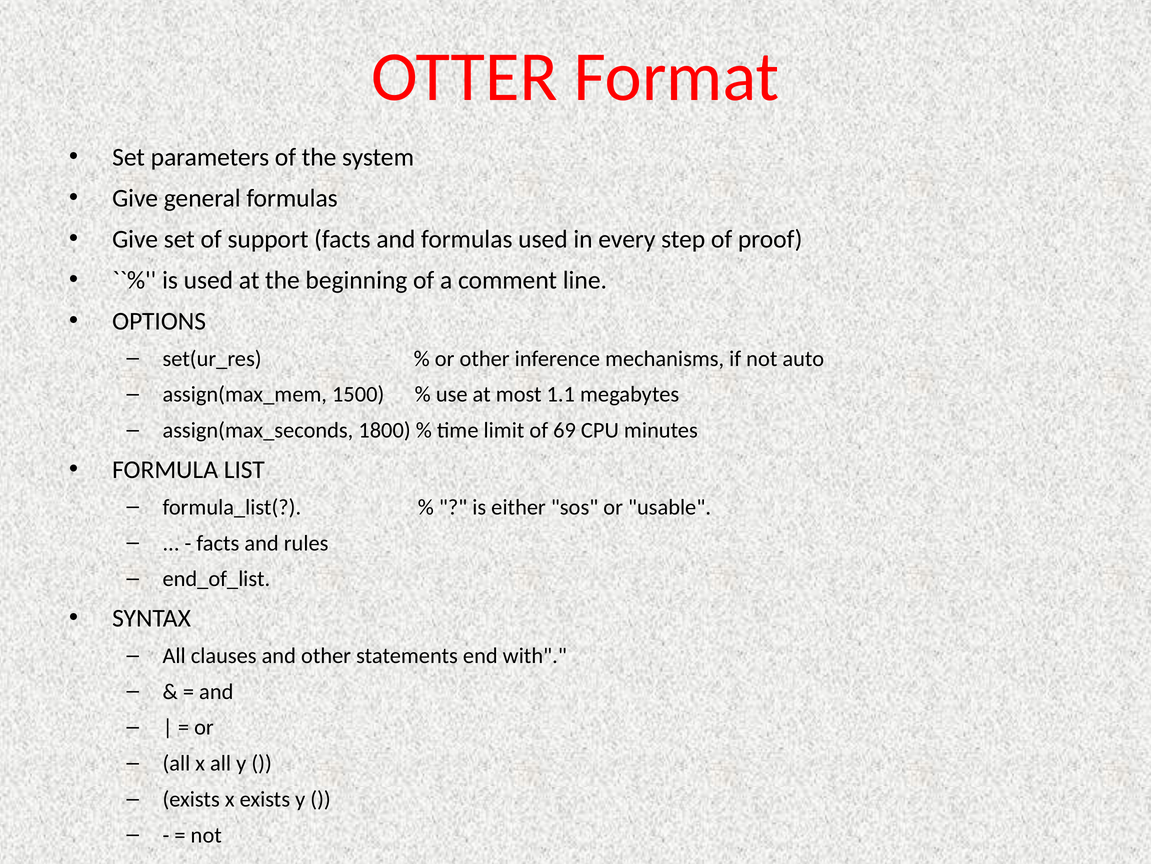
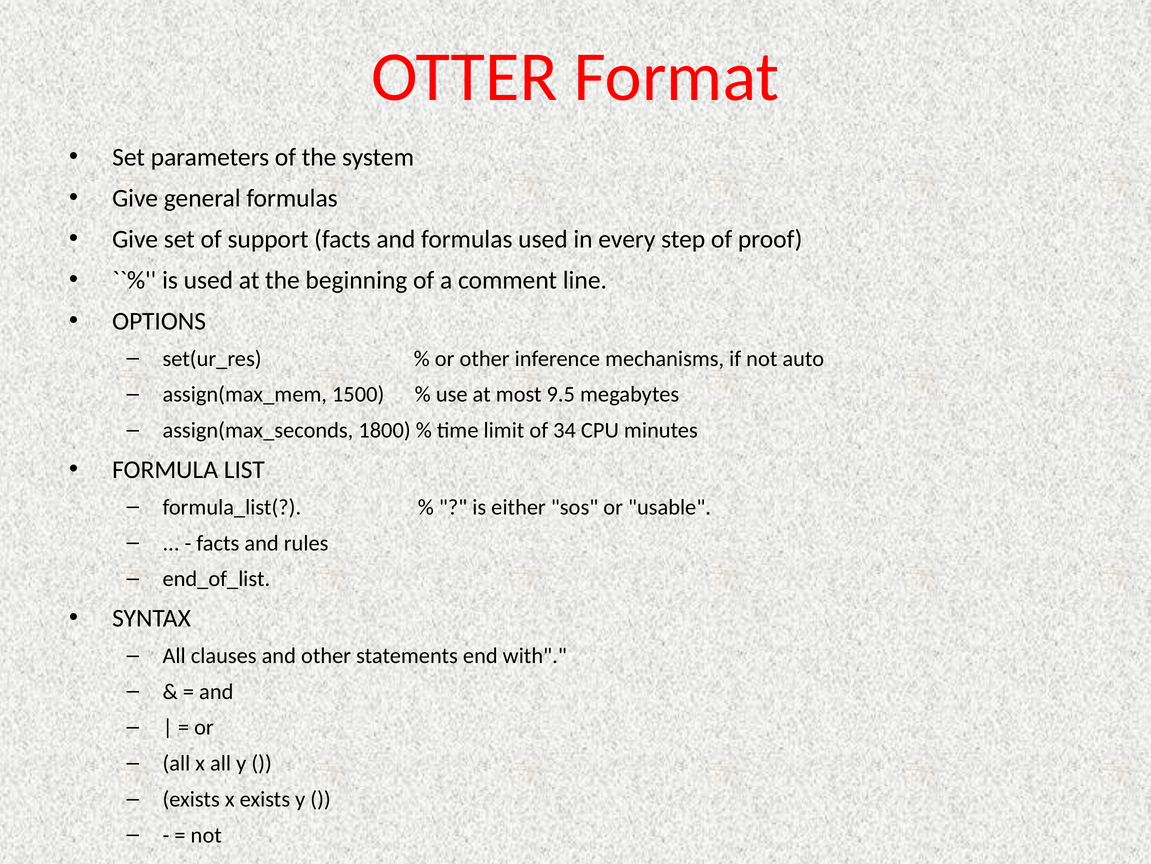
1.1: 1.1 -> 9.5 (561, 394)
69: 69 -> 34 (565, 430)
